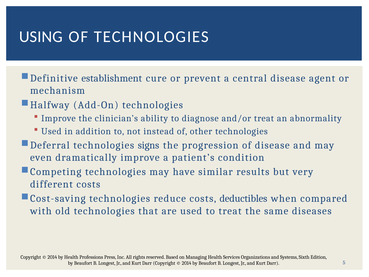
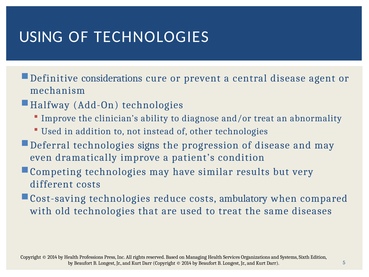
establishment: establishment -> considerations (112, 78)
deductibles: deductibles -> ambulatory (243, 198)
